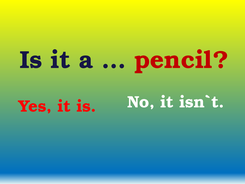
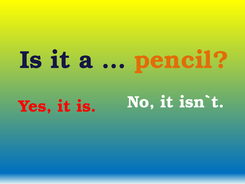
pencil colour: red -> orange (181, 60)
